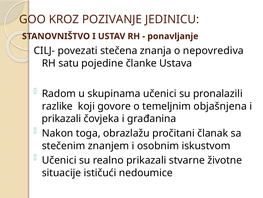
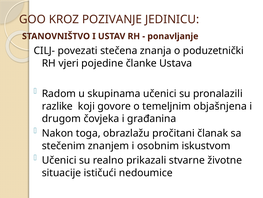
nepovrediva: nepovrediva -> poduzetnički (213, 50)
satu: satu -> vjeri (69, 63)
prikazali: prikazali -> drugom (61, 118)
